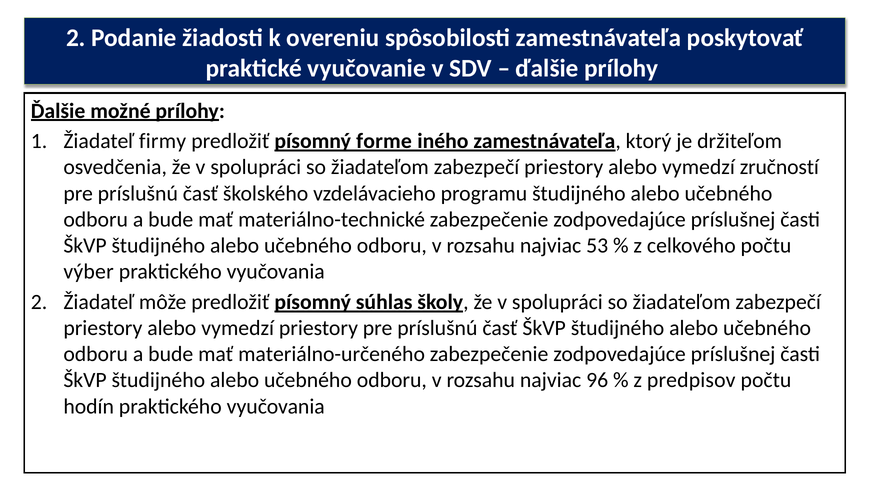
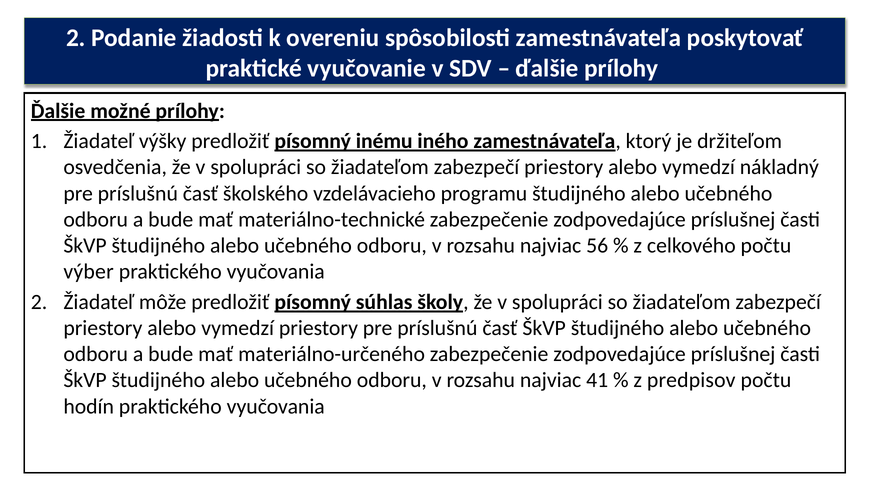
firmy: firmy -> výšky (163, 141)
forme: forme -> inému (384, 141)
zručností: zručností -> nákladný (779, 167)
53: 53 -> 56 (597, 245)
96: 96 -> 41 (597, 380)
